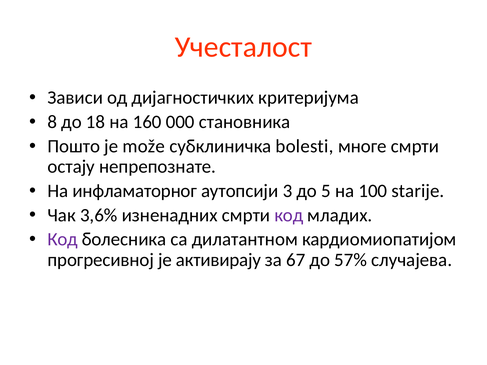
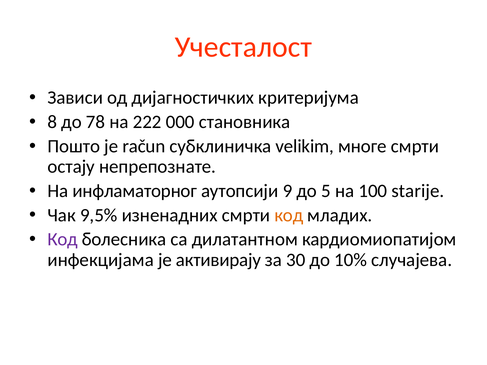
18: 18 -> 78 (96, 122)
160: 160 -> 222 (147, 122)
može: može -> račun (144, 146)
bolesti: bolesti -> velikim (305, 146)
3: 3 -> 9 (287, 191)
3,6%: 3,6% -> 9,5% (99, 215)
код colour: purple -> orange (289, 215)
прогресивној: прогресивној -> инфекцијама (101, 260)
67: 67 -> 30 (296, 260)
57%: 57% -> 10% (351, 260)
